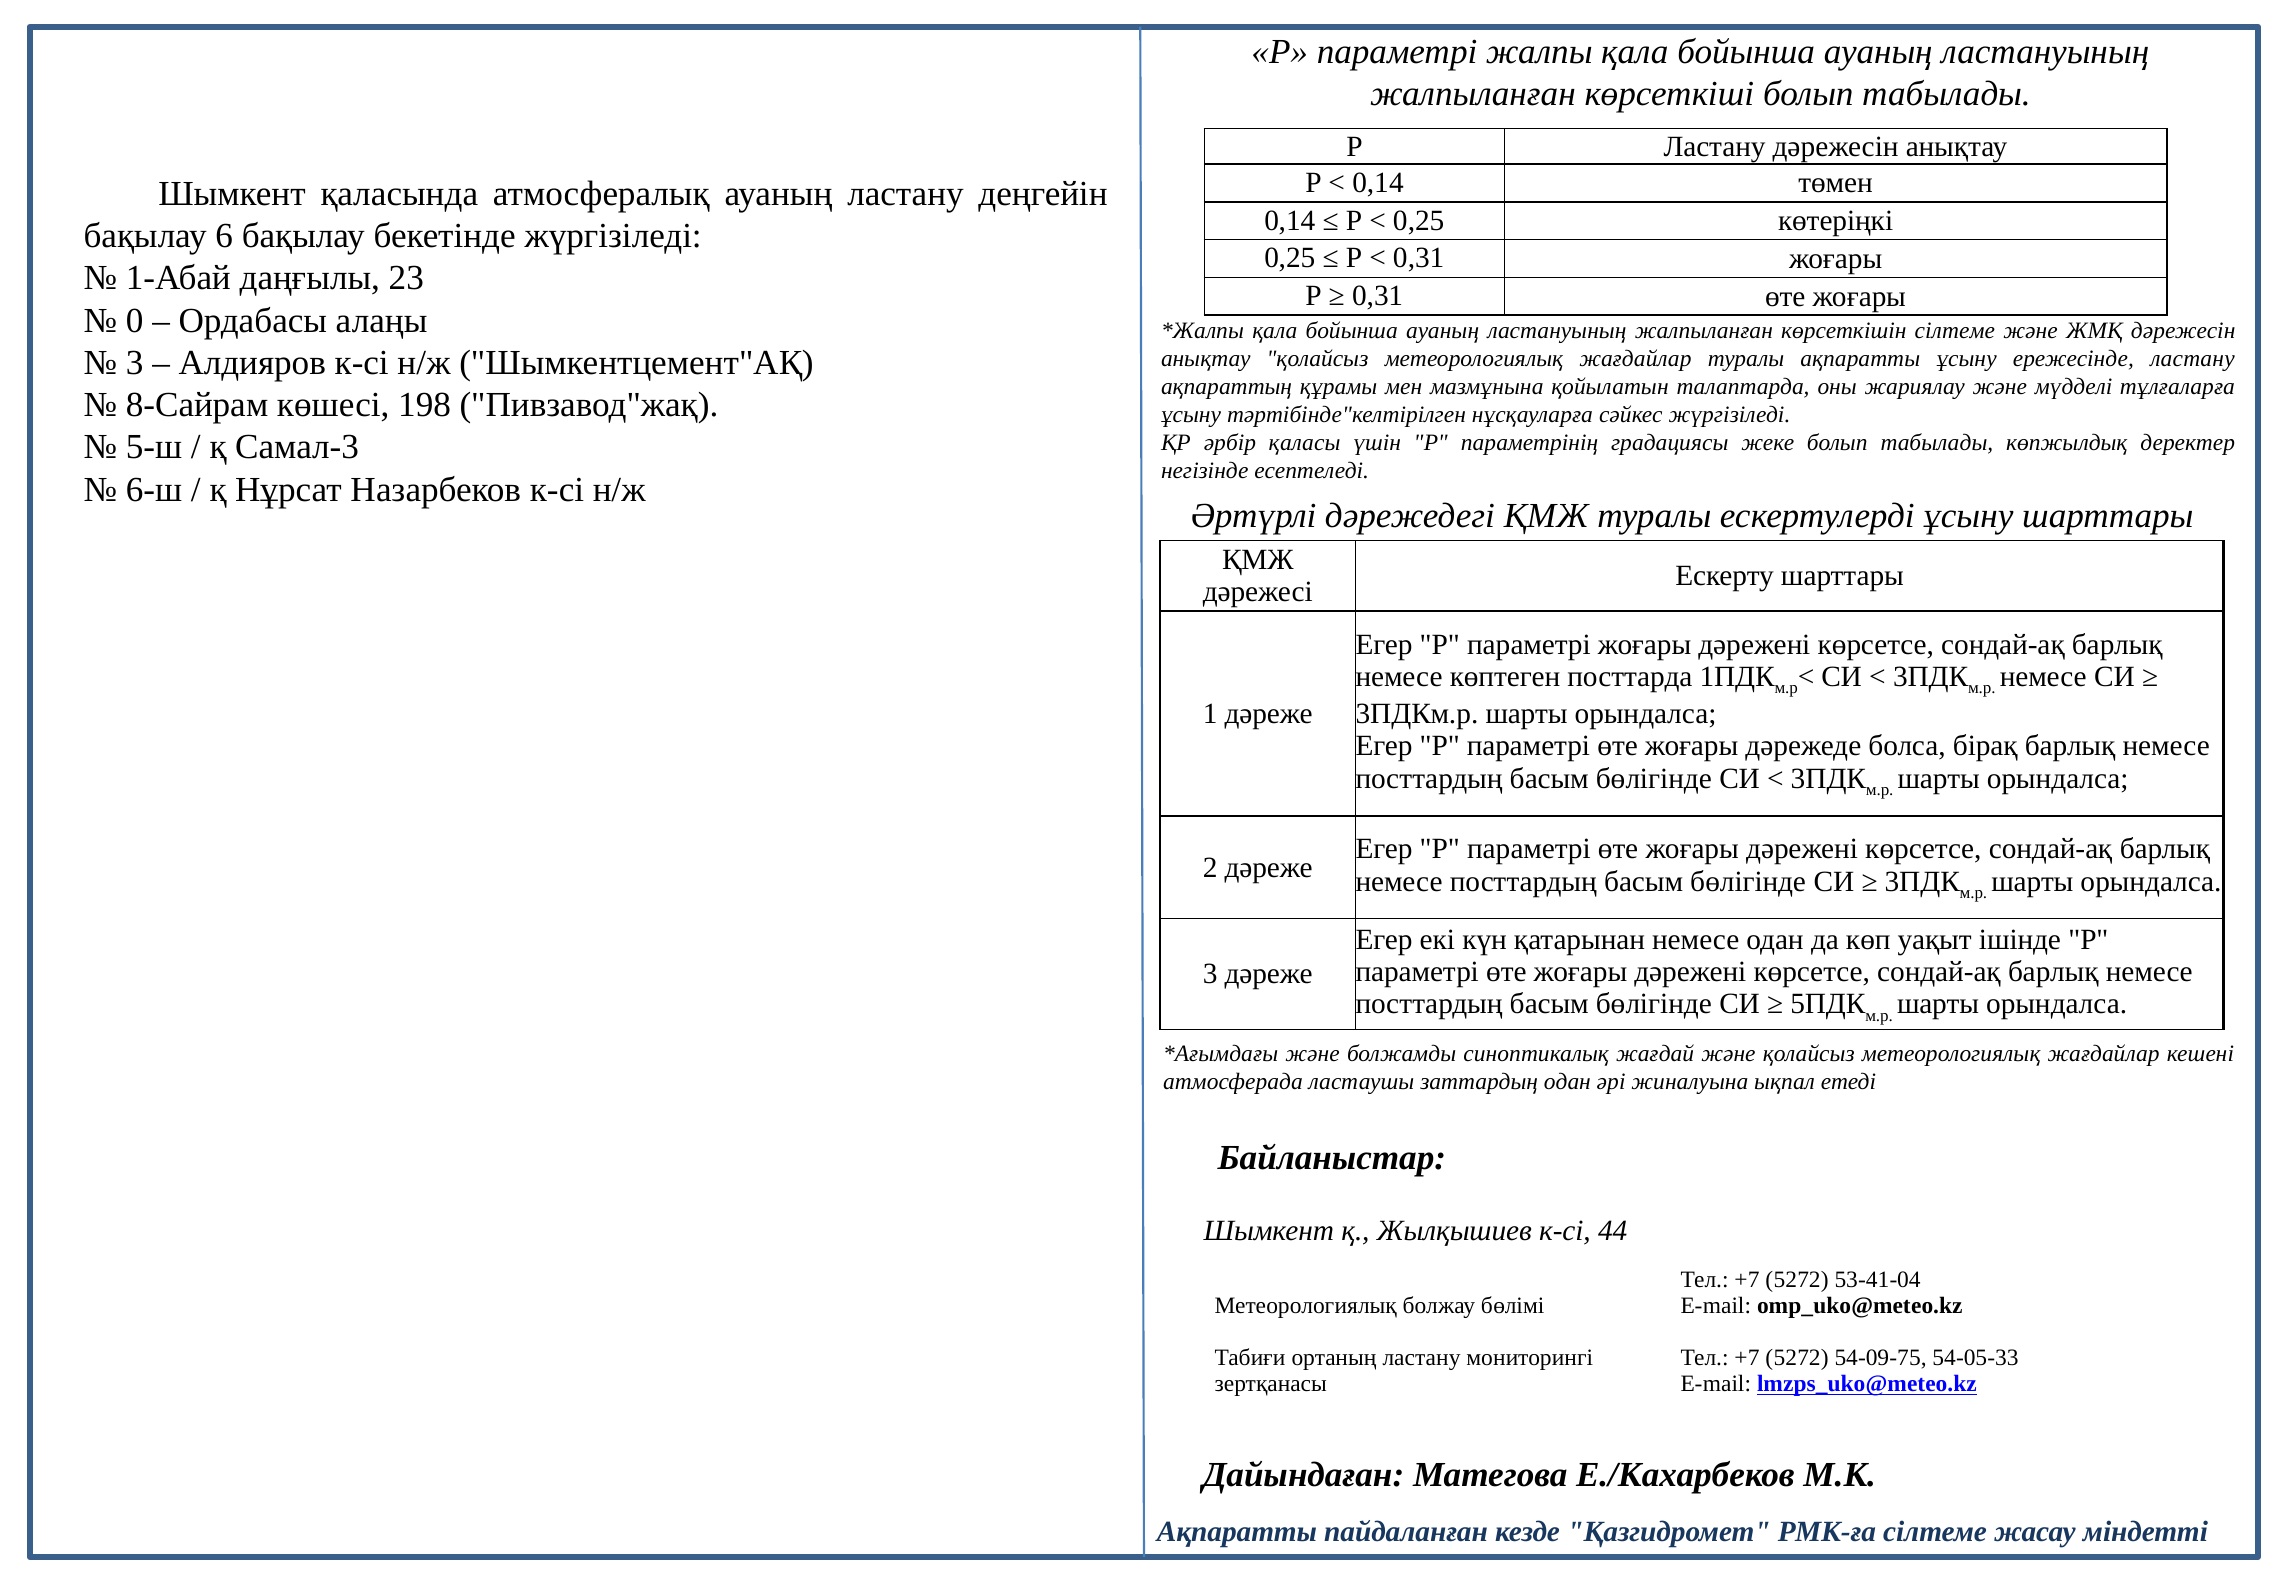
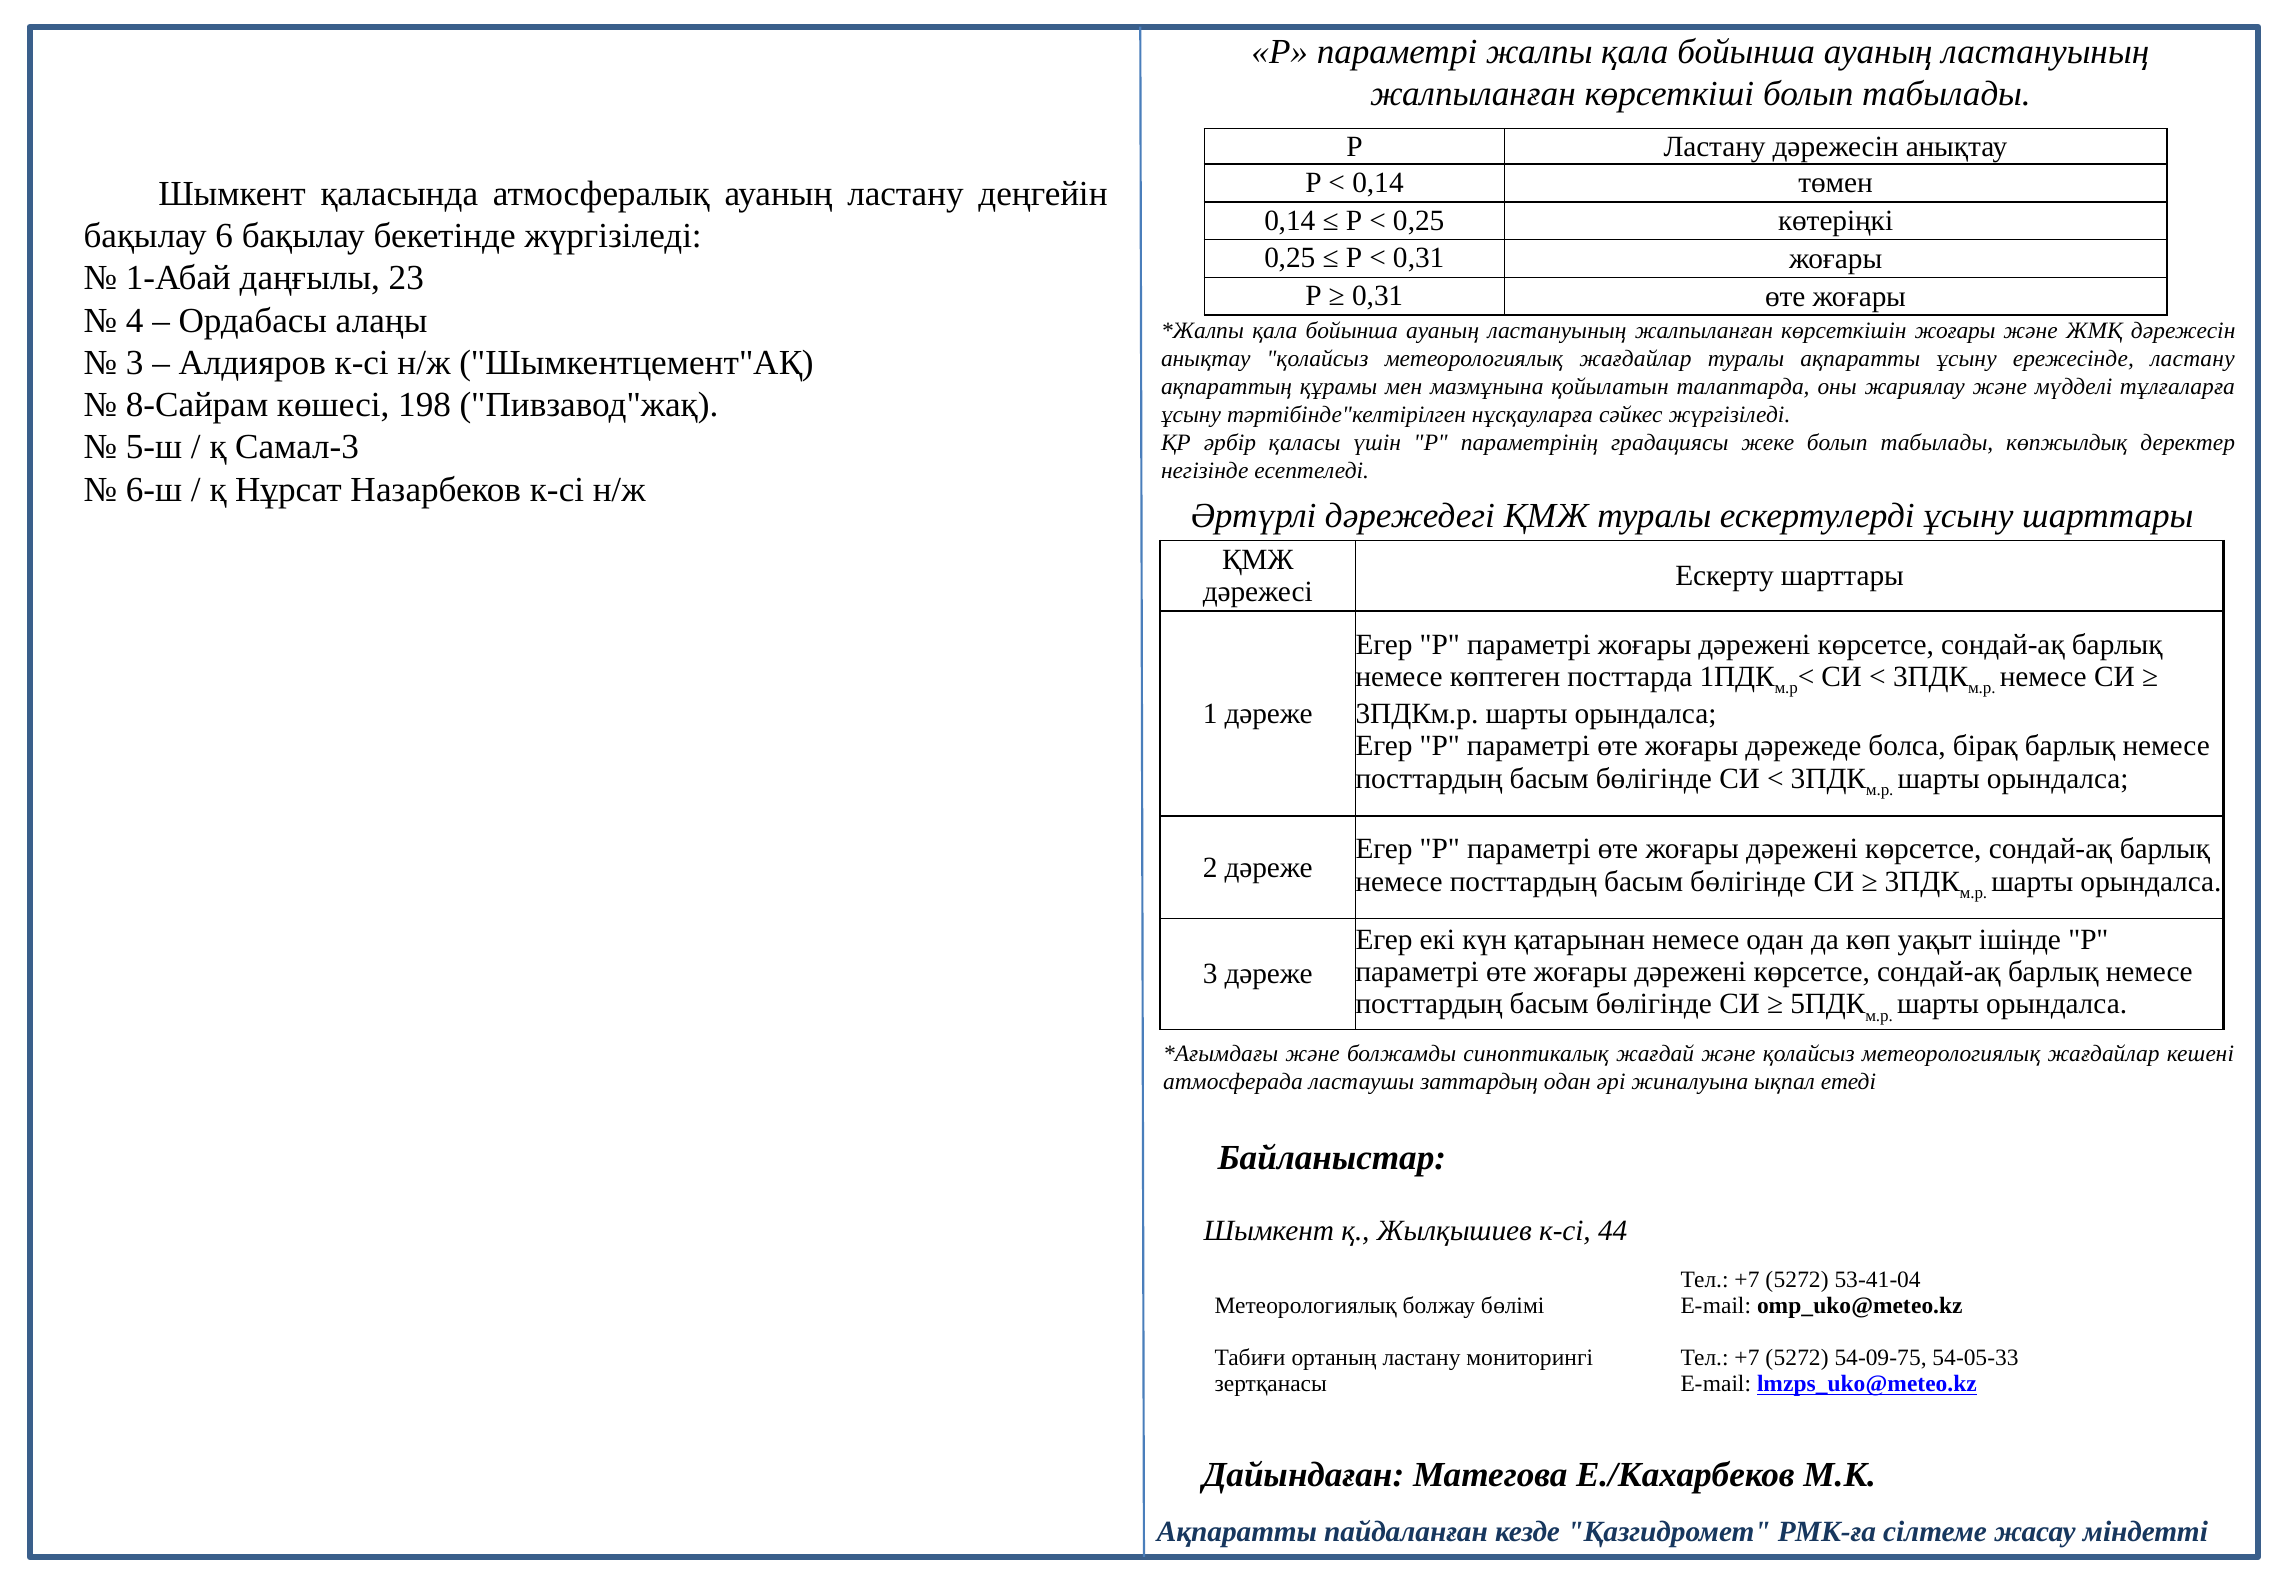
0: 0 -> 4 (135, 321)
көрсеткішін сілтеме: сілтеме -> жоғары (1955, 330)
